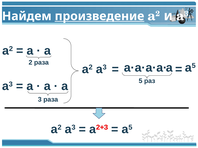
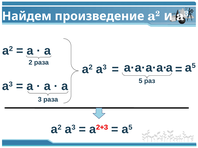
произведение underline: present -> none (99, 16)
